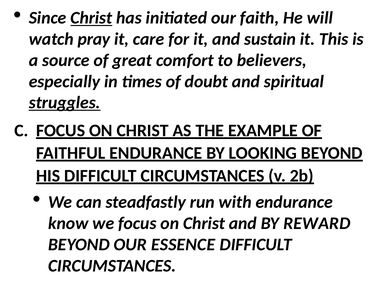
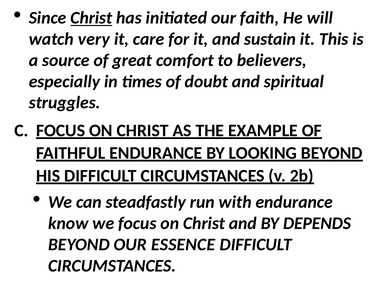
pray: pray -> very (94, 39)
struggles underline: present -> none (65, 103)
REWARD: REWARD -> DEPENDS (317, 223)
